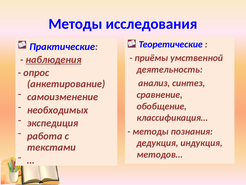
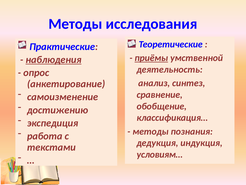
приёмы underline: none -> present (151, 58)
необходимых: необходимых -> достижению (58, 110)
методов…: методов… -> условиям… (160, 154)
